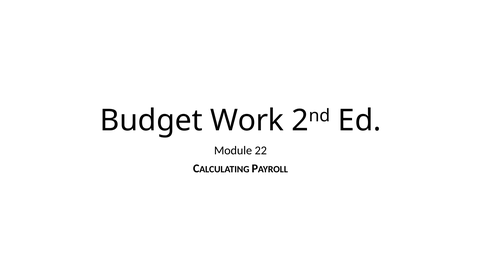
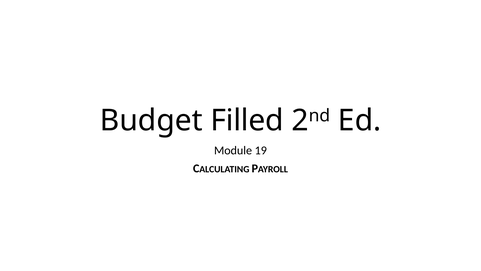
Work: Work -> Filled (247, 120)
22: 22 -> 19 (261, 150)
